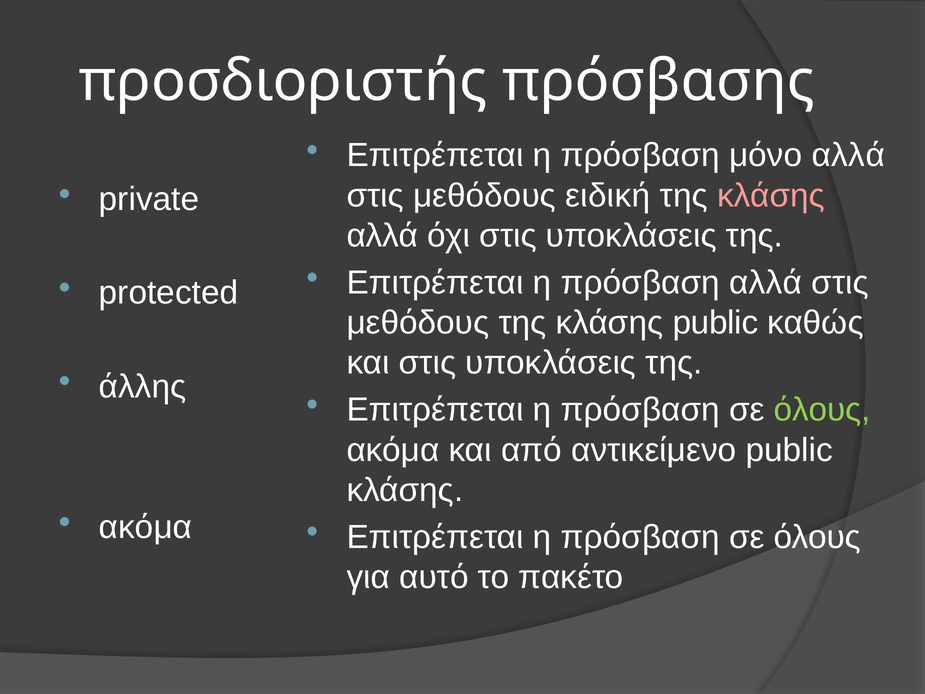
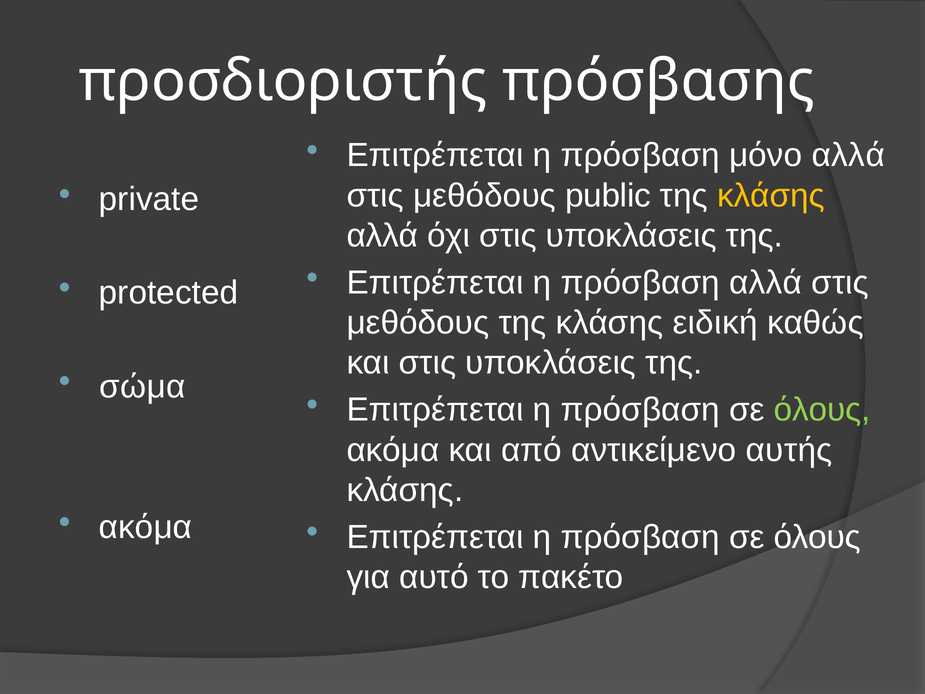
ειδική: ειδική -> public (608, 196)
κλάσης colour: pink -> yellow (771, 196)
κλάσης public: public -> ειδική (715, 323)
άλλης: άλλης -> σώμα (142, 386)
αντικείμενο public: public -> αυτής (789, 450)
